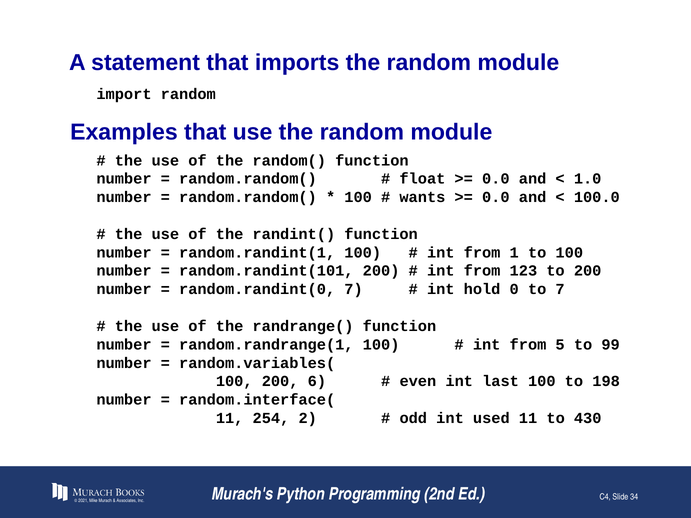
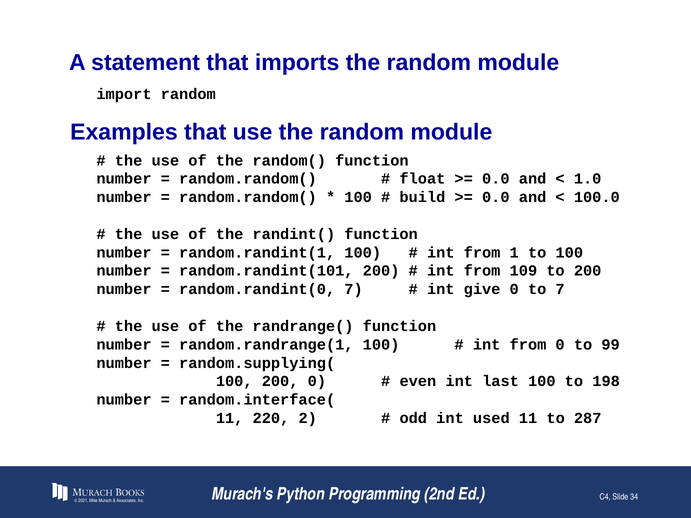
wants: wants -> build (422, 197)
123: 123 -> 109 (523, 271)
hold: hold -> give (482, 289)
from 5: 5 -> 0 (560, 345)
random.variables(: random.variables( -> random.supplying( (257, 363)
200 6: 6 -> 0 (317, 382)
254: 254 -> 220 (271, 418)
430: 430 -> 287 (588, 418)
